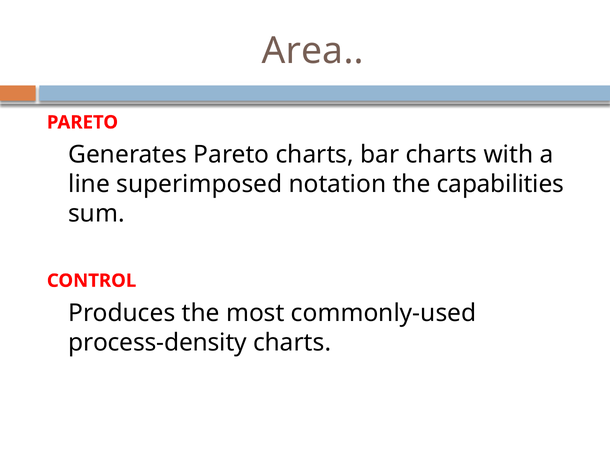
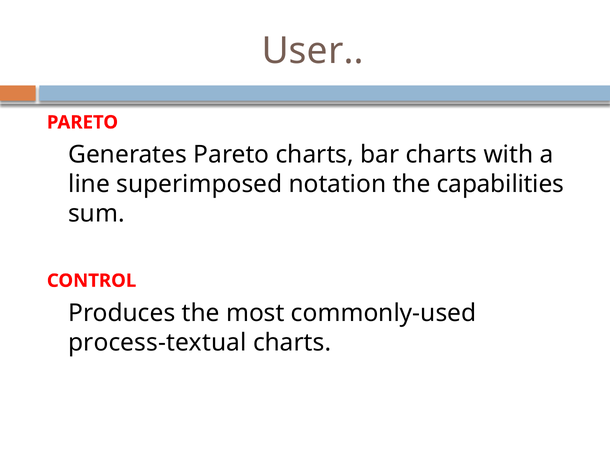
Area: Area -> User (313, 51)
process-density: process-density -> process-textual (157, 342)
